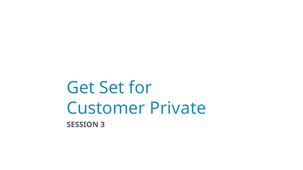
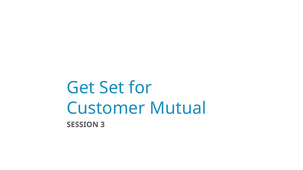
Private: Private -> Mutual (178, 109)
